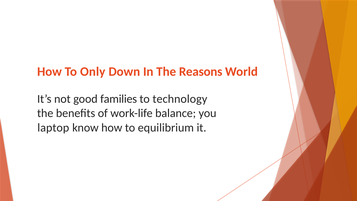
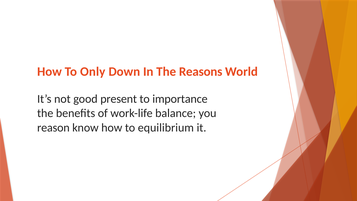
families: families -> present (119, 99)
technology: technology -> importance (180, 99)
laptop: laptop -> reason (53, 127)
